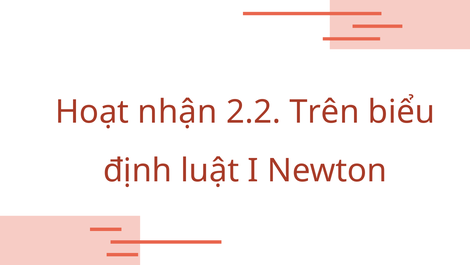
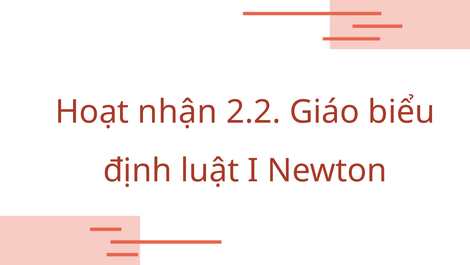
Trên: Trên -> Giáo (325, 112)
